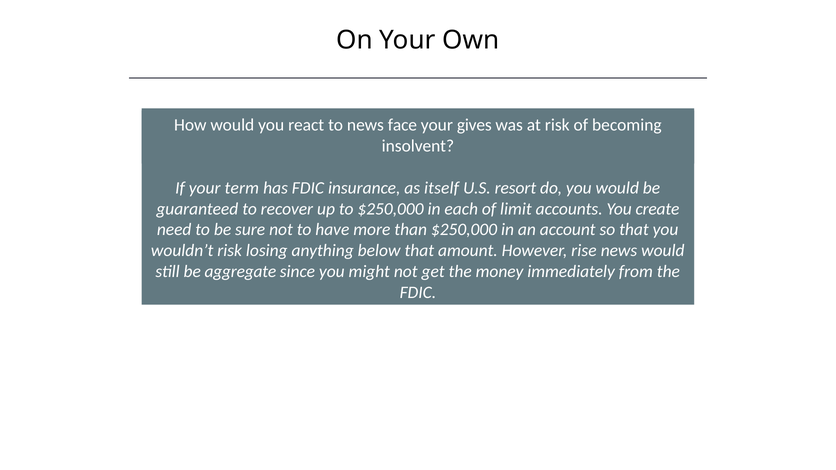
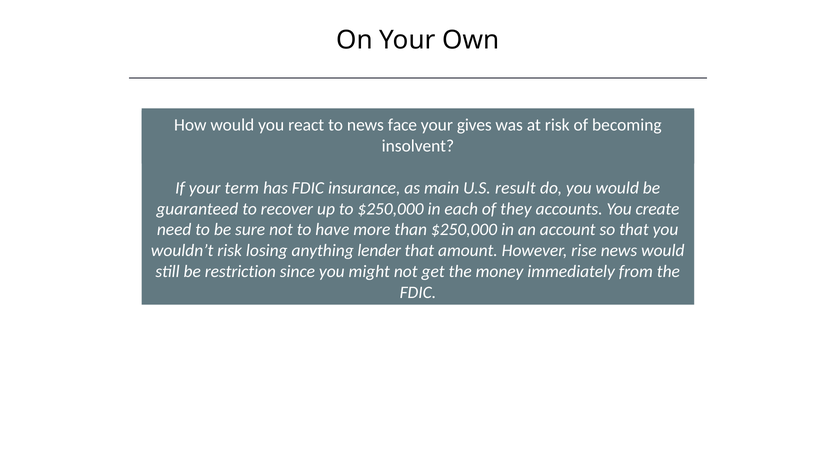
itself: itself -> main (442, 188)
resort: resort -> result (515, 188)
limit: limit -> they (516, 209)
below: below -> lender (379, 251)
aggregate: aggregate -> restriction (240, 272)
